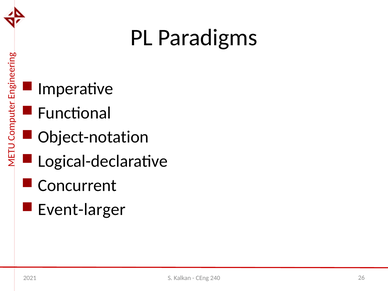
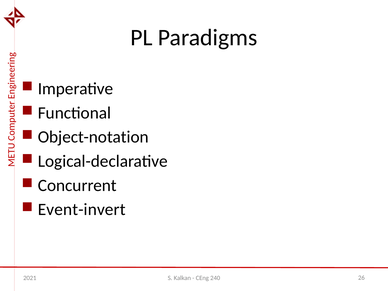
Event-larger: Event-larger -> Event-invert (82, 209)
